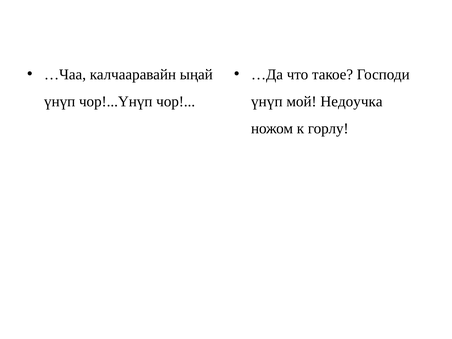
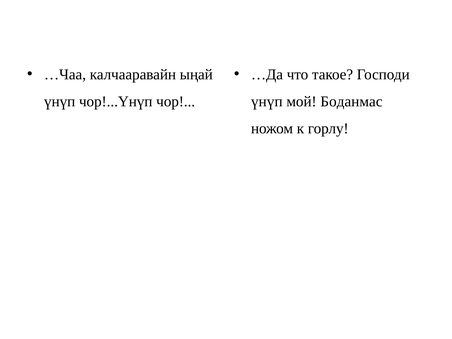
Недоучка: Недоучка -> Боданмас (351, 101)
